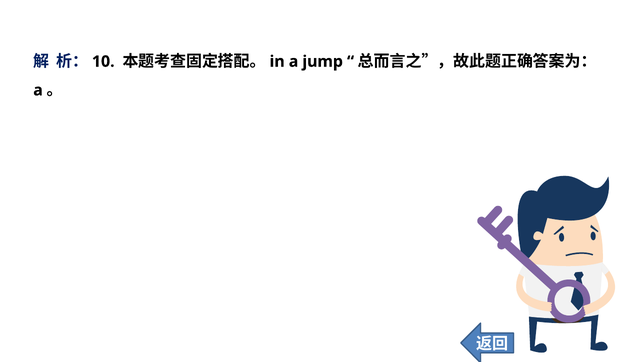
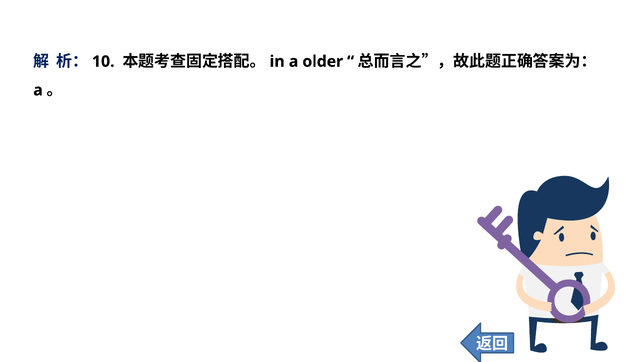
jump: jump -> older (323, 61)
